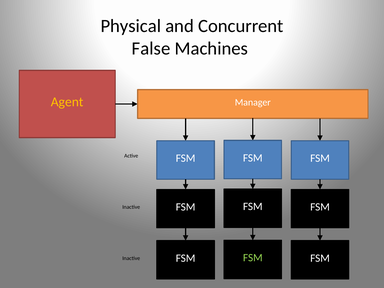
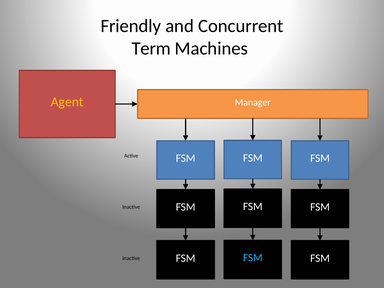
Physical: Physical -> Friendly (131, 26)
False: False -> Term (151, 48)
FSM colour: light green -> light blue (253, 258)
